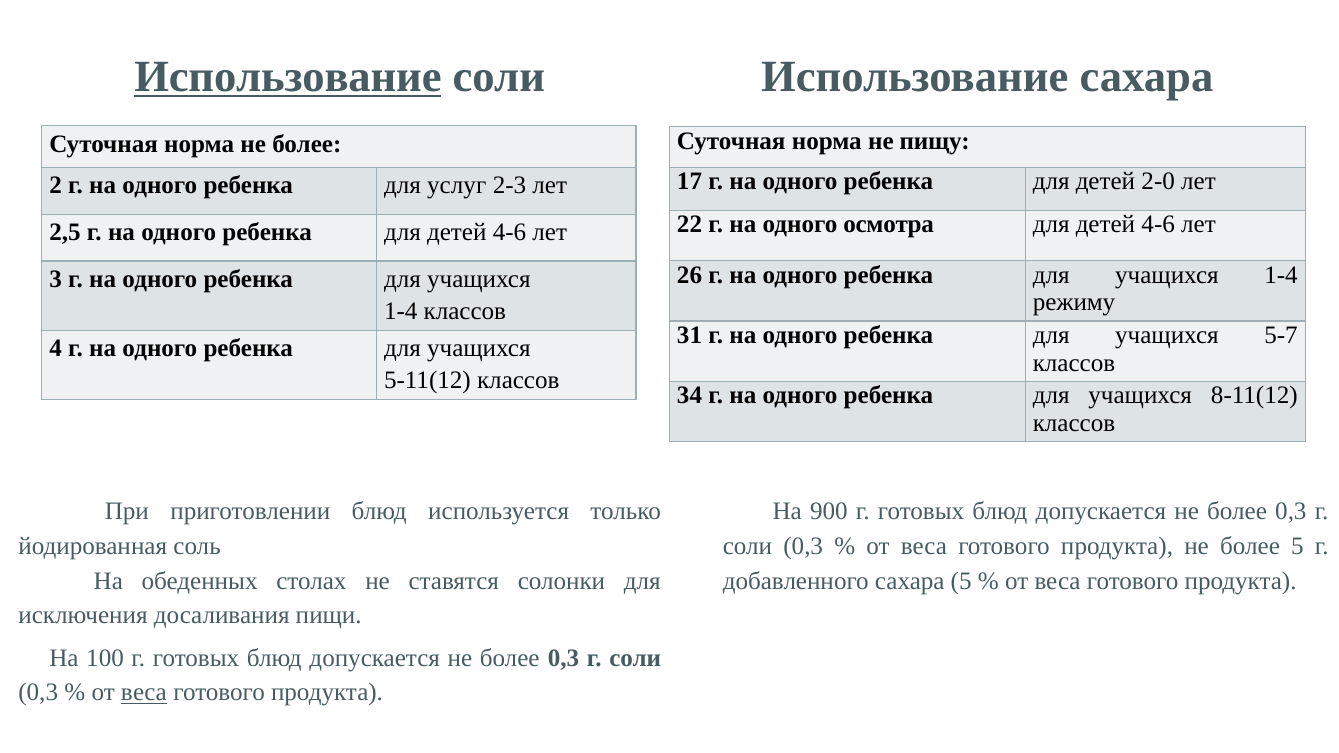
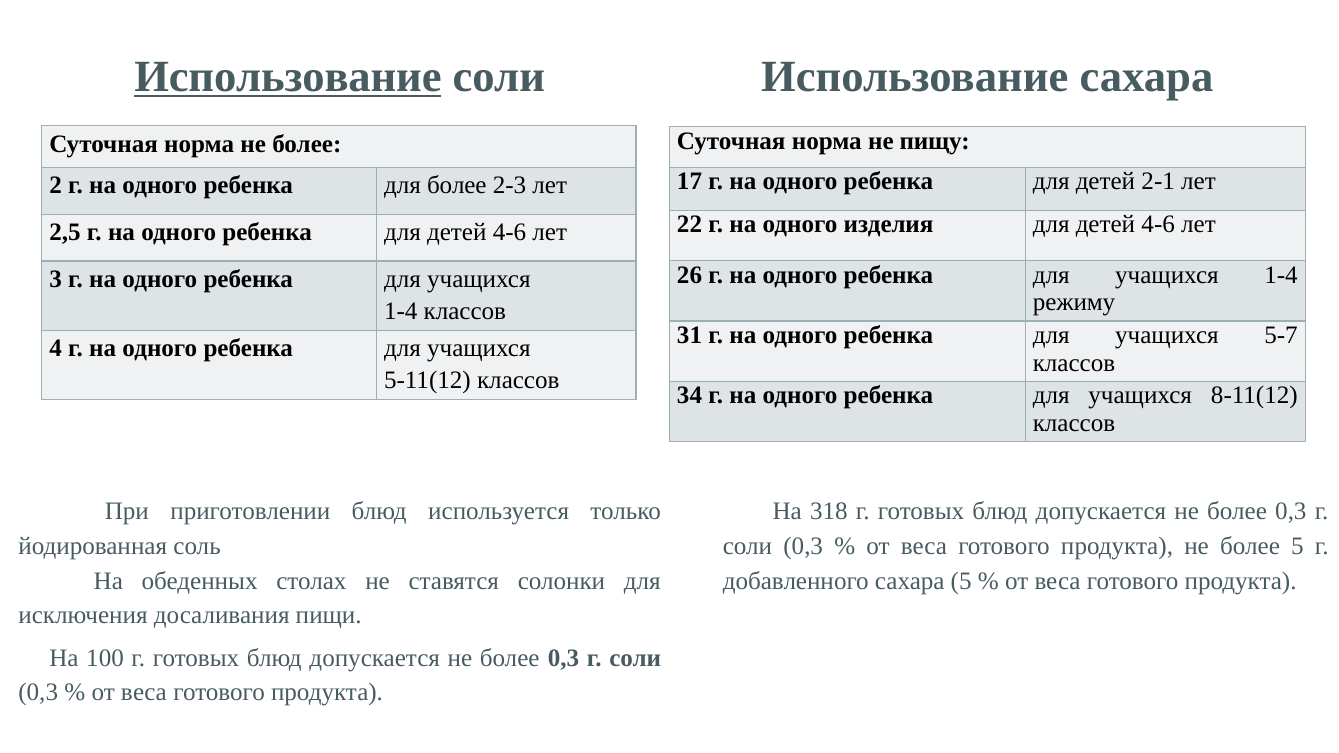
2-0: 2-0 -> 2-1 (1158, 181)
для услуг: услуг -> более (457, 186)
осмотра: осмотра -> изделия (889, 225)
900: 900 -> 318 (829, 512)
веса underline: present -> none (144, 693)
